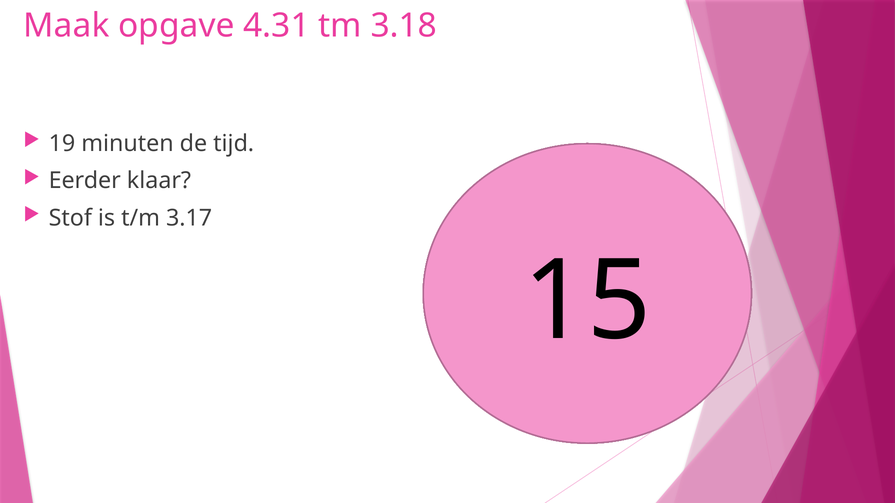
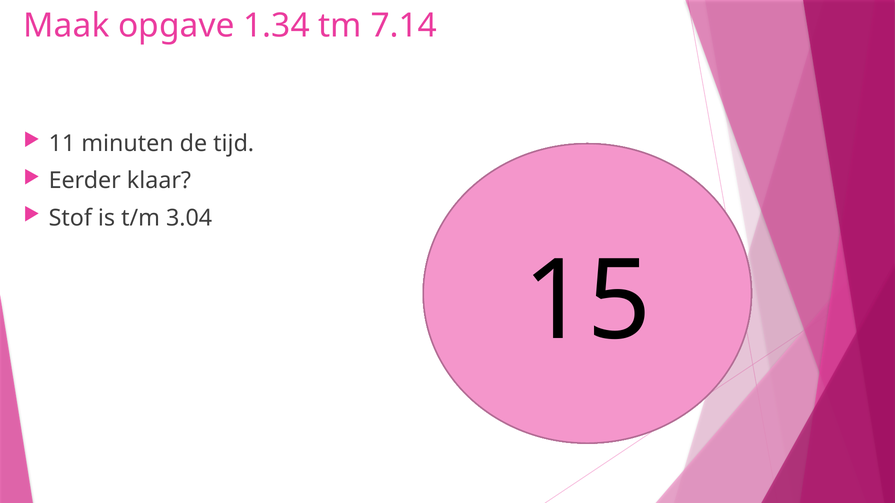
4.31: 4.31 -> 1.34 (276, 26)
3.18: 3.18 -> 7.14 (404, 26)
19: 19 -> 11 (62, 144)
3.17: 3.17 -> 3.04 (189, 218)
